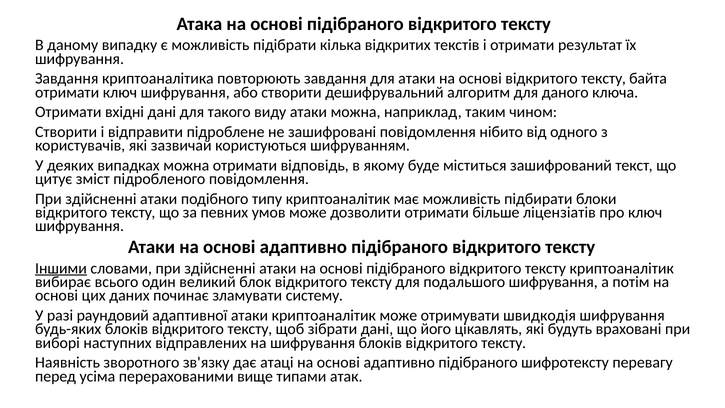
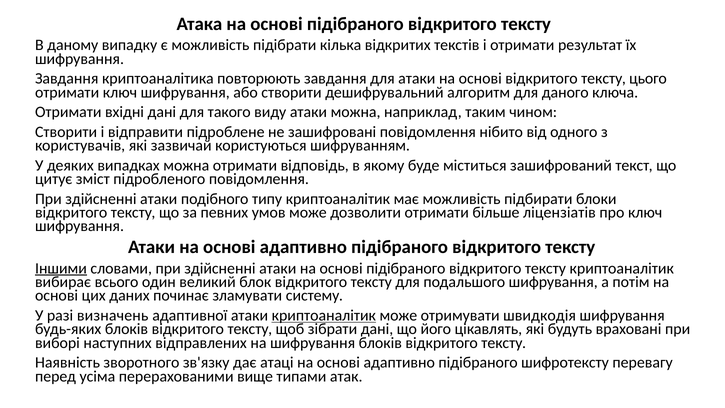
байта: байта -> цього (648, 79)
раундовий: раундовий -> визначень (113, 315)
криптоаналітик underline: none -> present (324, 315)
